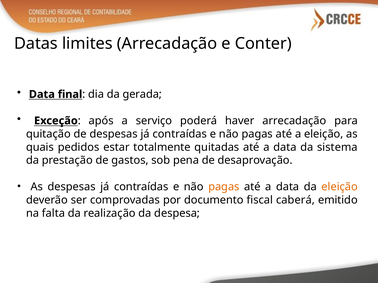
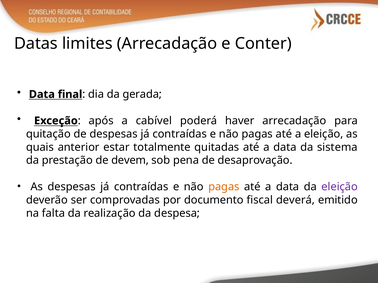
serviço: serviço -> cabível (154, 121)
pedidos: pedidos -> anterior (79, 147)
gastos: gastos -> devem (130, 161)
eleição colour: orange -> purple (340, 187)
caberá: caberá -> deverá (295, 200)
